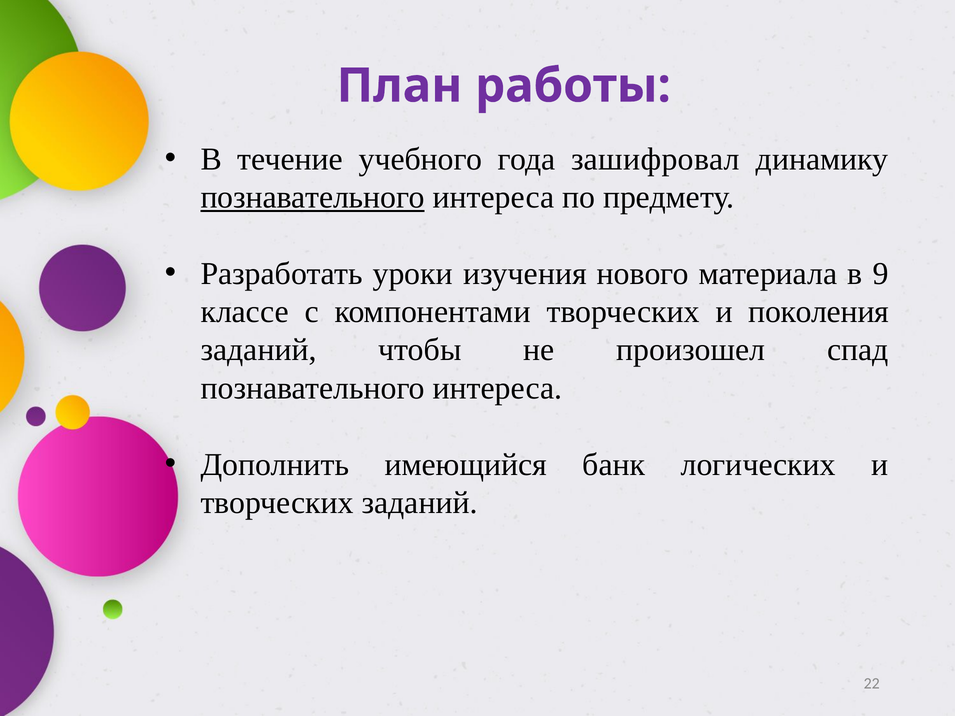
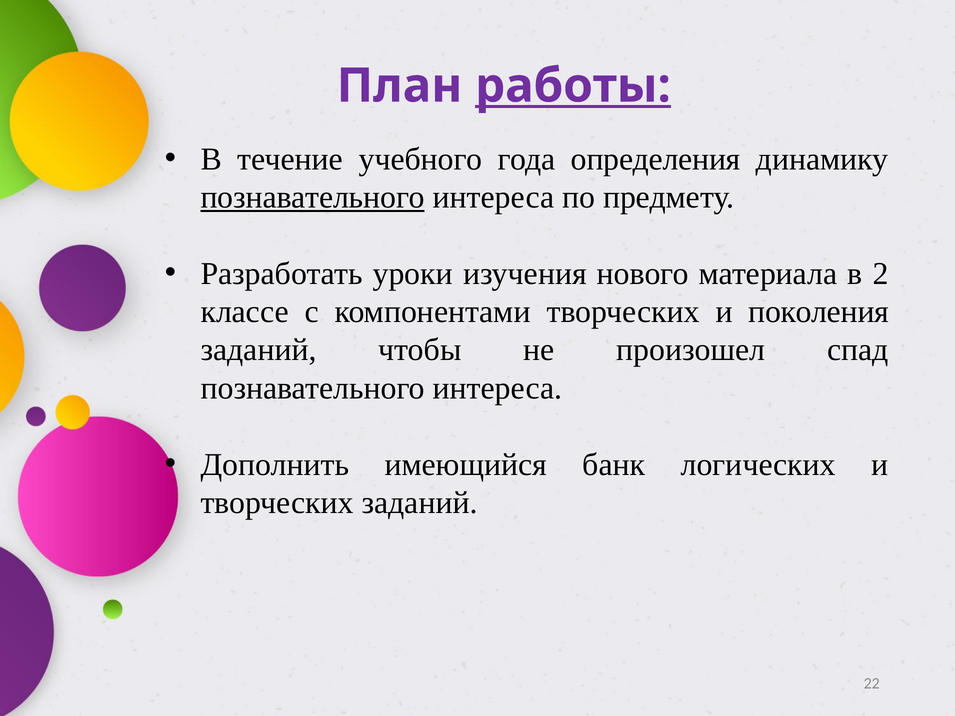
работы underline: none -> present (573, 86)
зашифровал: зашифровал -> определения (656, 159)
9: 9 -> 2 (881, 274)
